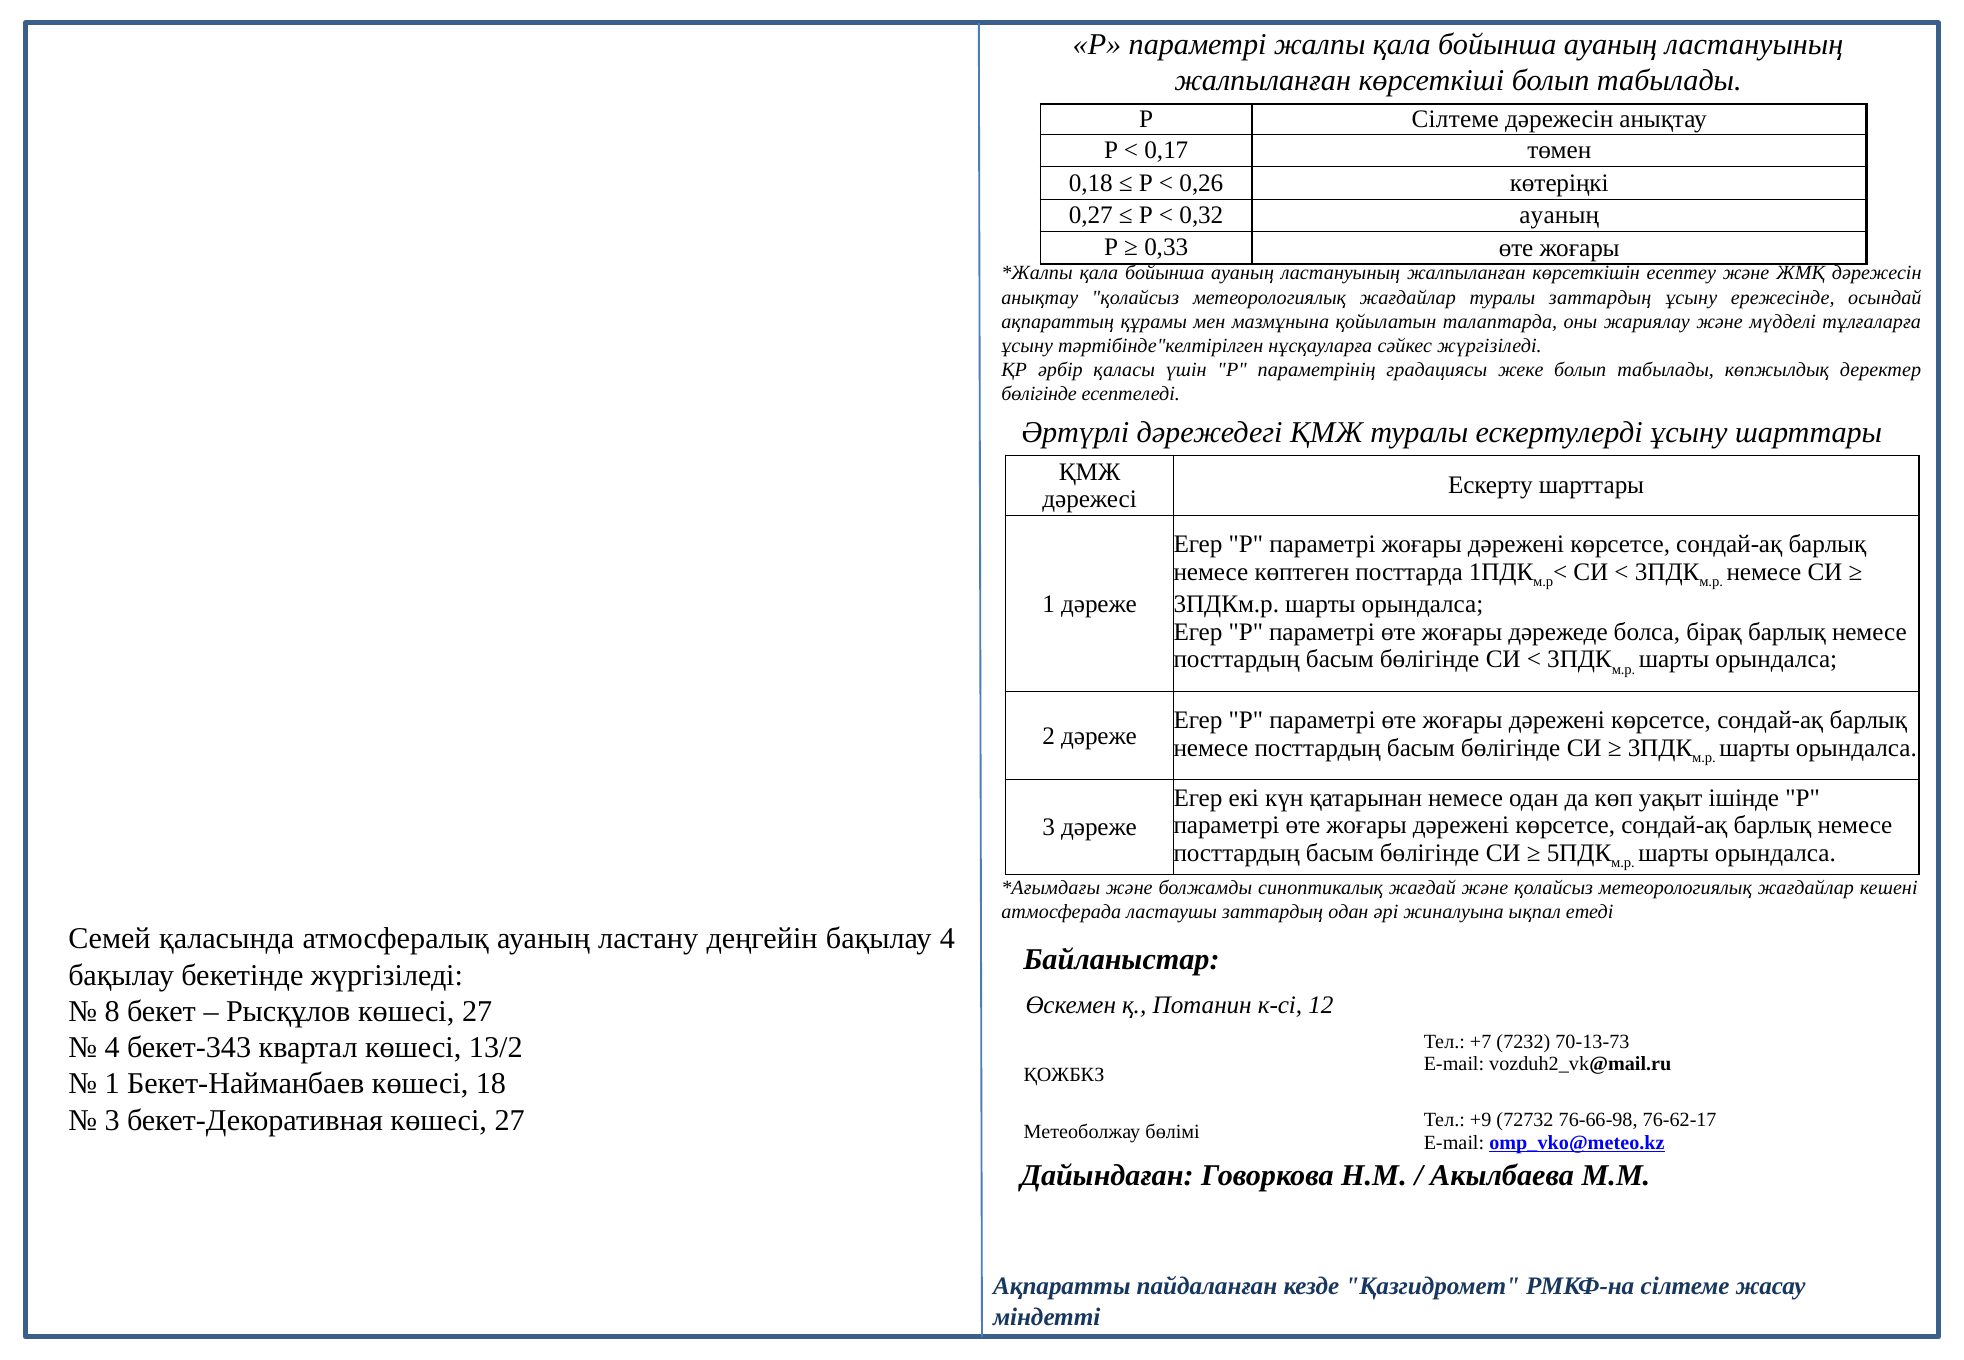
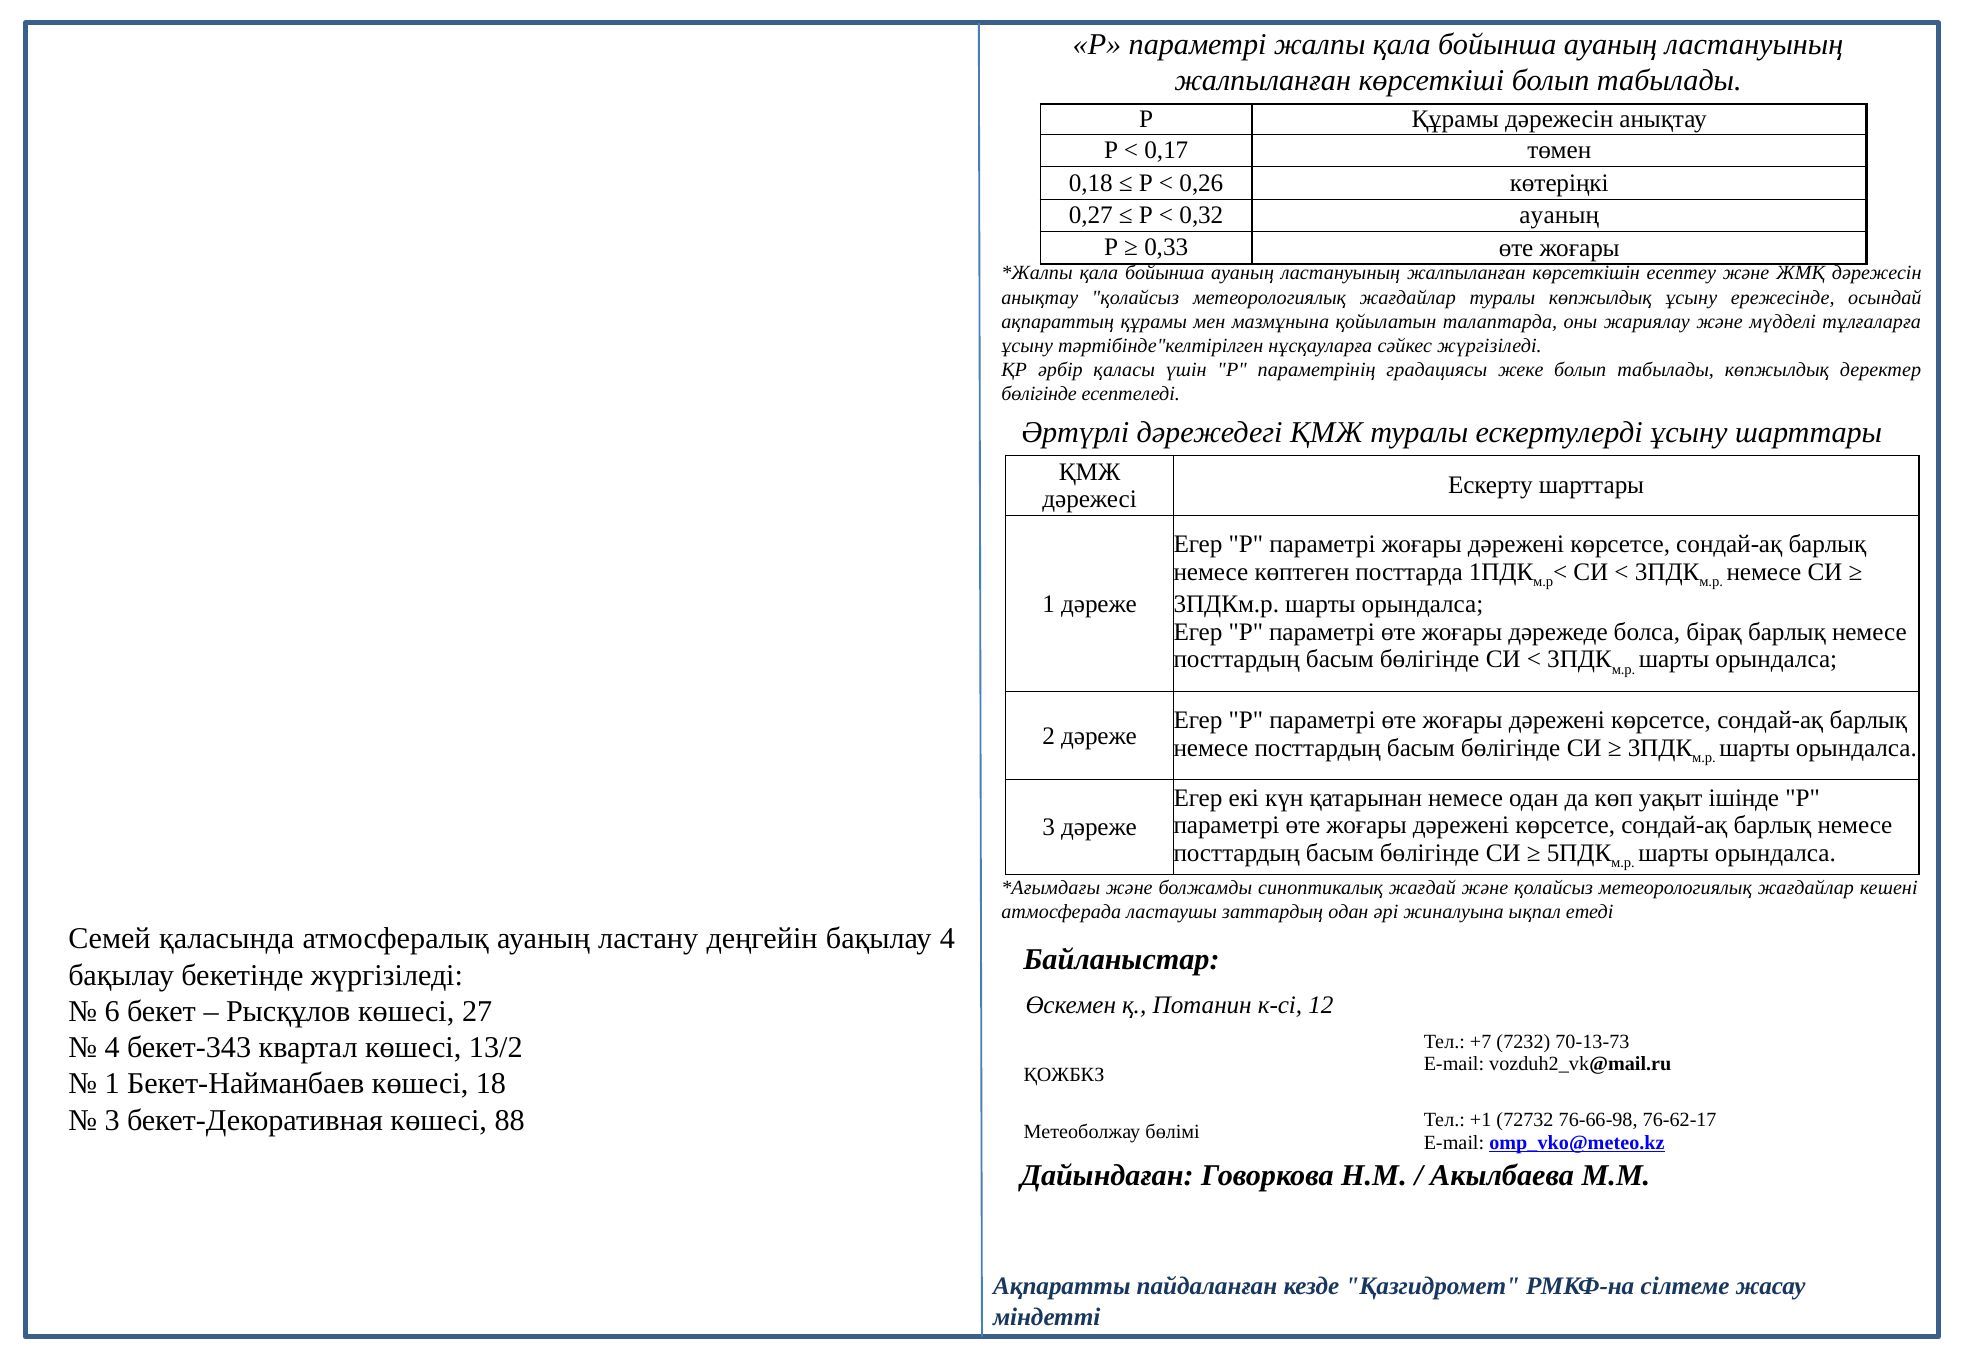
Р Сілтеме: Сілтеме -> Құрамы (1455, 119)
туралы заттардың: заттардың -> көпжылдық (1600, 297)
8: 8 -> 6 (112, 1011)
бекет-Декоративная көшесі 27: 27 -> 88 (510, 1120)
+9: +9 -> +1 (1481, 1120)
